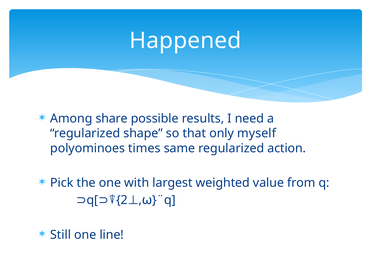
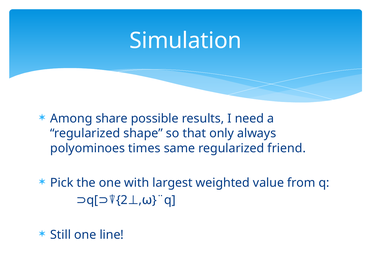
Happened: Happened -> Simulation (186, 41)
myself: myself -> always (257, 134)
action: action -> friend (287, 148)
